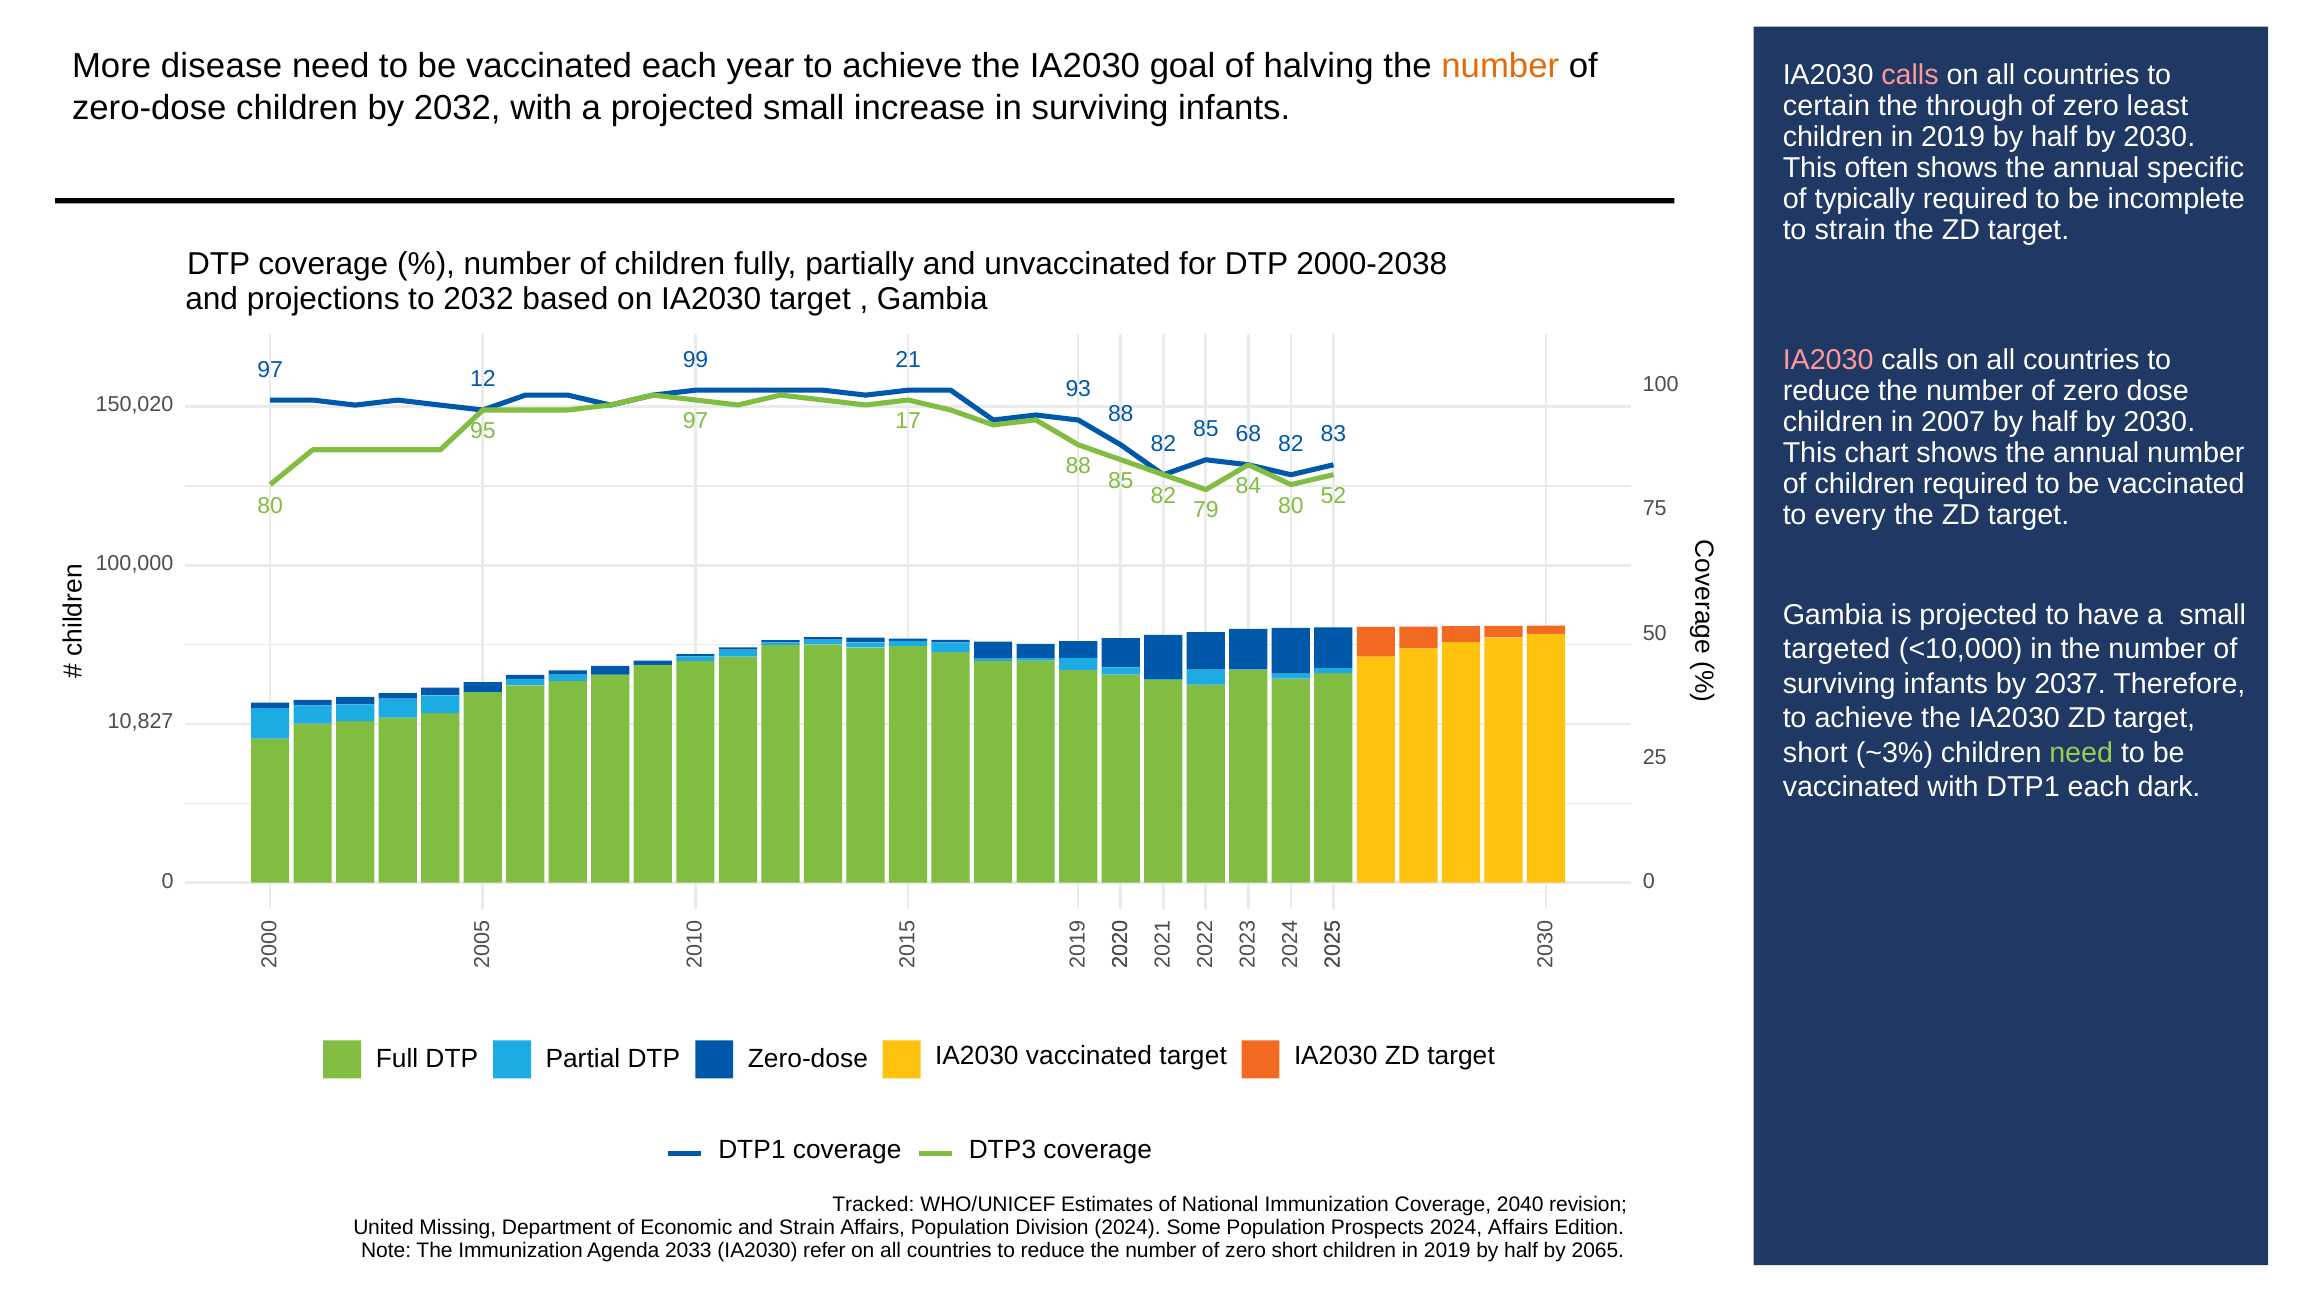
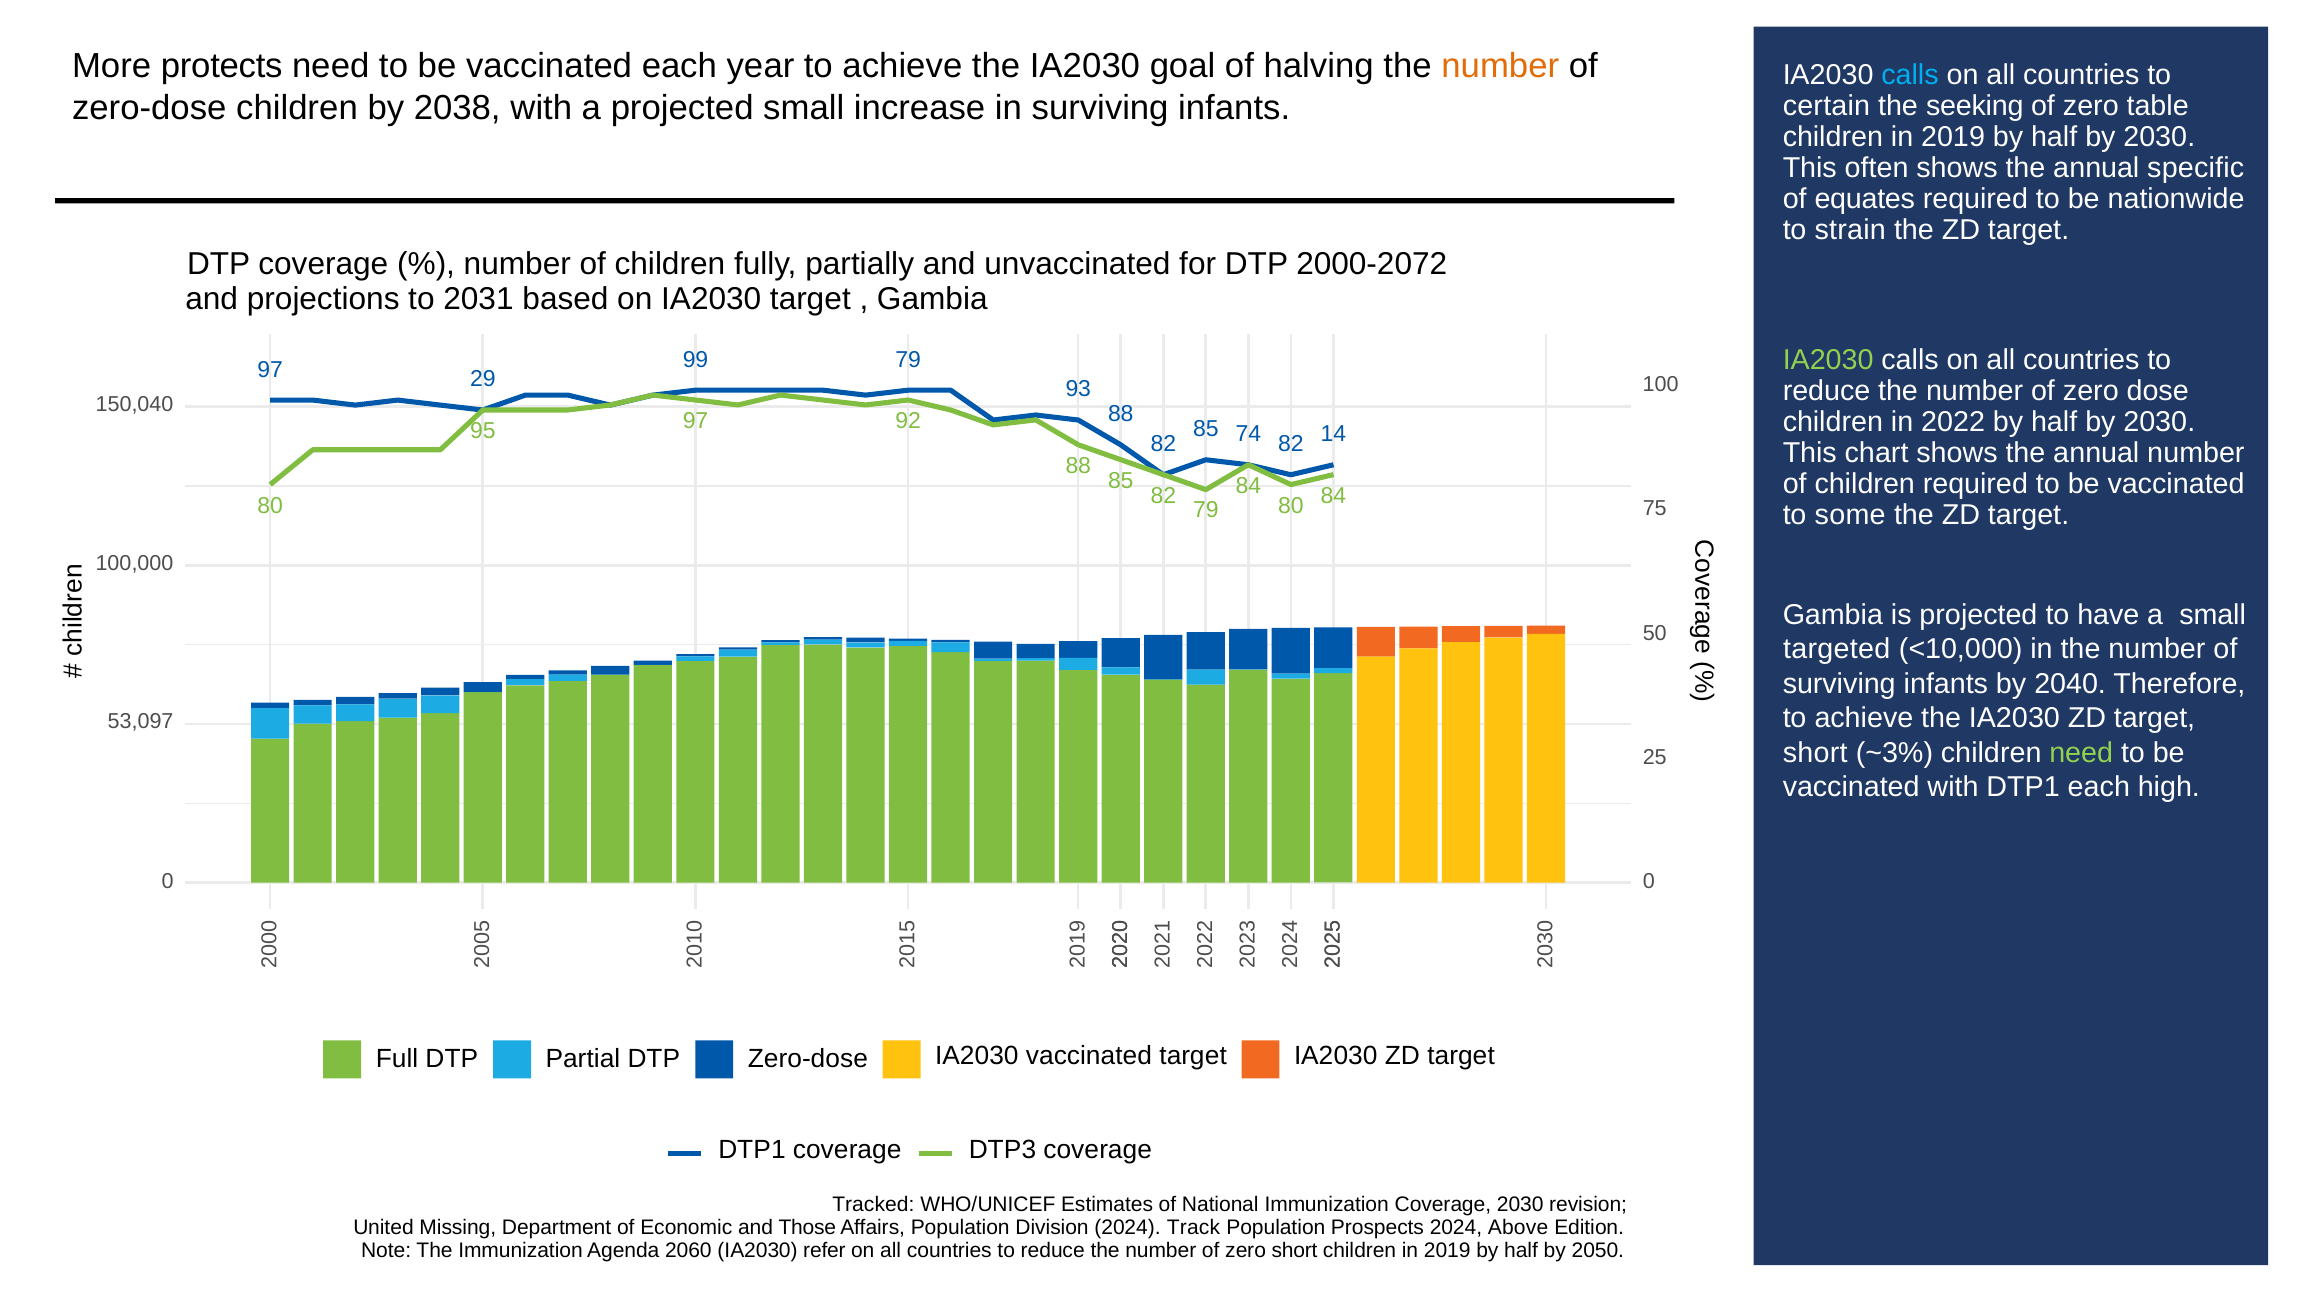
disease: disease -> protects (222, 66)
calls colour: pink -> light blue (1910, 76)
by 2032: 2032 -> 2038 (457, 108)
through: through -> seeking (1975, 107)
least: least -> table (2158, 107)
typically: typically -> equates (1865, 199)
incomplete: incomplete -> nationwide (2176, 199)
2000-2038: 2000-2038 -> 2000-2072 (1372, 265)
to 2032: 2032 -> 2031 (478, 299)
IA2030 colour: pink -> light green (1828, 360)
99 21: 21 -> 79 (908, 360)
12: 12 -> 29 (483, 379)
150,020: 150,020 -> 150,040 (135, 405)
2007: 2007 -> 2022 (1953, 422)
68: 68 -> 74 (1248, 434)
83: 83 -> 14 (1333, 434)
17: 17 -> 92 (908, 421)
80 52: 52 -> 84 (1333, 495)
every: every -> some (1850, 515)
2037: 2037 -> 2040 (2070, 684)
10,827: 10,827 -> 53,097 (141, 722)
dark: dark -> high (2169, 787)
Coverage 2040: 2040 -> 2030 (1520, 1205)
and Strain: Strain -> Those (807, 1227)
Some: Some -> Track (1193, 1227)
2024 Affairs: Affairs -> Above (1518, 1227)
2033: 2033 -> 2060 (688, 1250)
2065: 2065 -> 2050 (1598, 1250)
